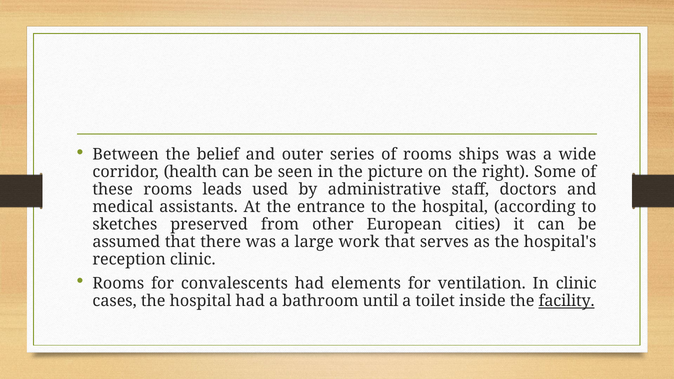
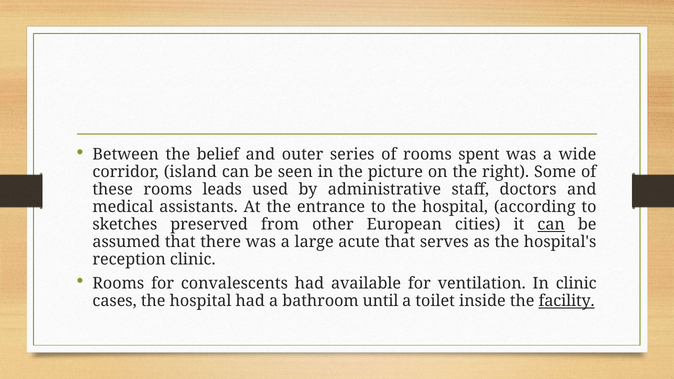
ships: ships -> spent (479, 155)
health: health -> island (190, 172)
can underline: none -> present (551, 224)
work: work -> acute (359, 242)
elements: elements -> available (366, 284)
